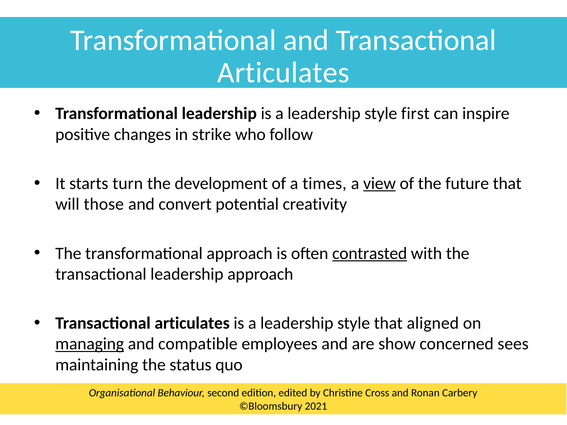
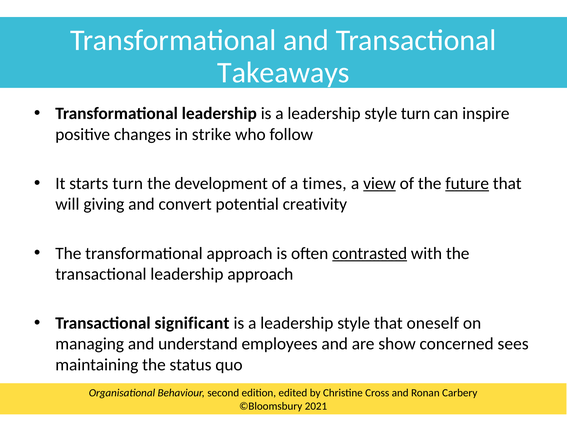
Articulates: Articulates -> Takeaways (283, 73)
style first: first -> turn (416, 114)
future underline: none -> present (467, 184)
those: those -> giving (104, 204)
articulates: articulates -> significant (192, 323)
aligned: aligned -> oneself (433, 323)
managing underline: present -> none (90, 344)
compatible: compatible -> understand (198, 344)
